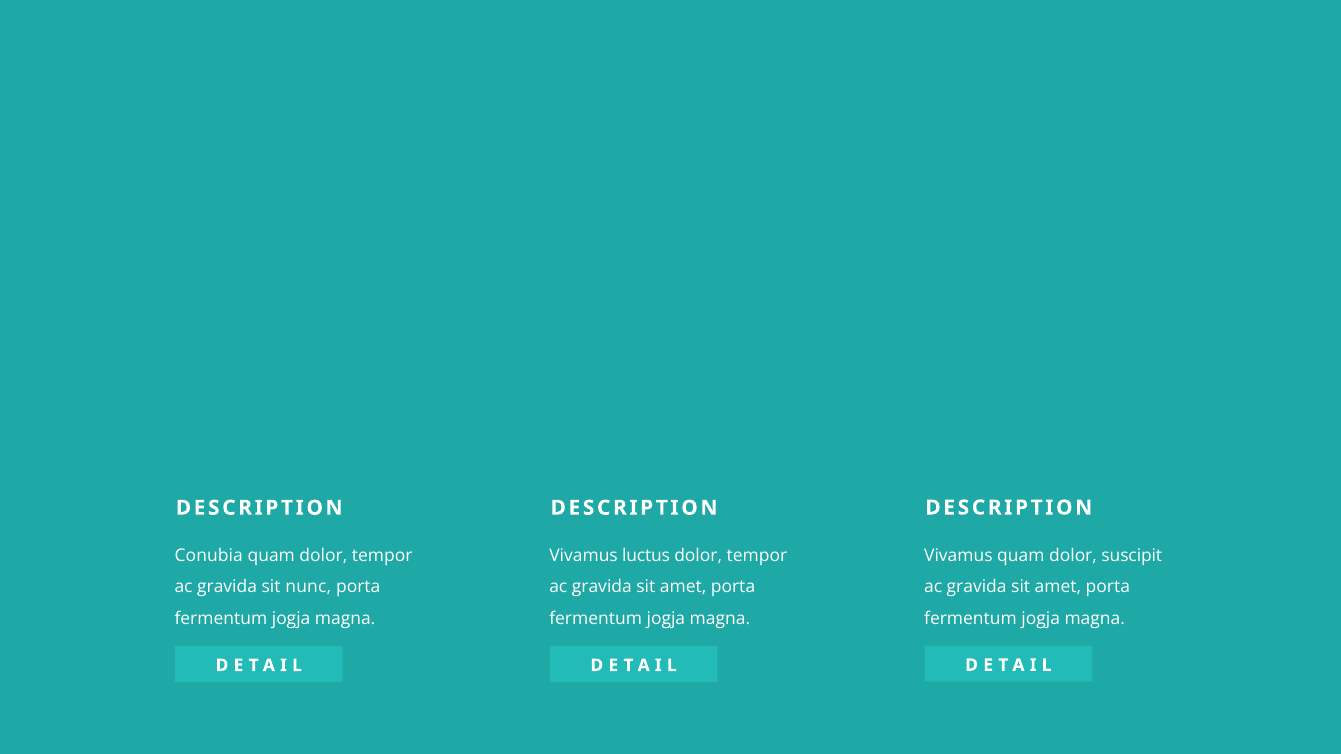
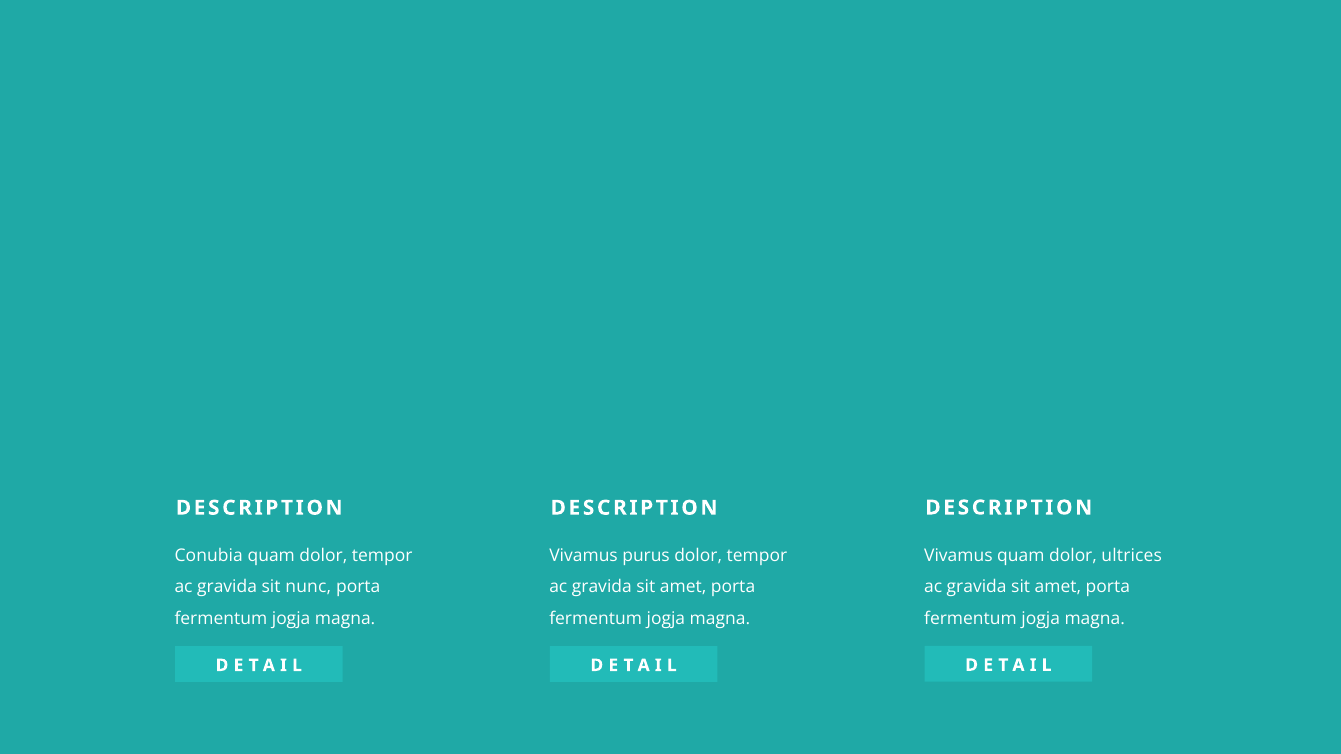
suscipit: suscipit -> ultrices (1132, 556)
luctus: luctus -> purus (646, 556)
